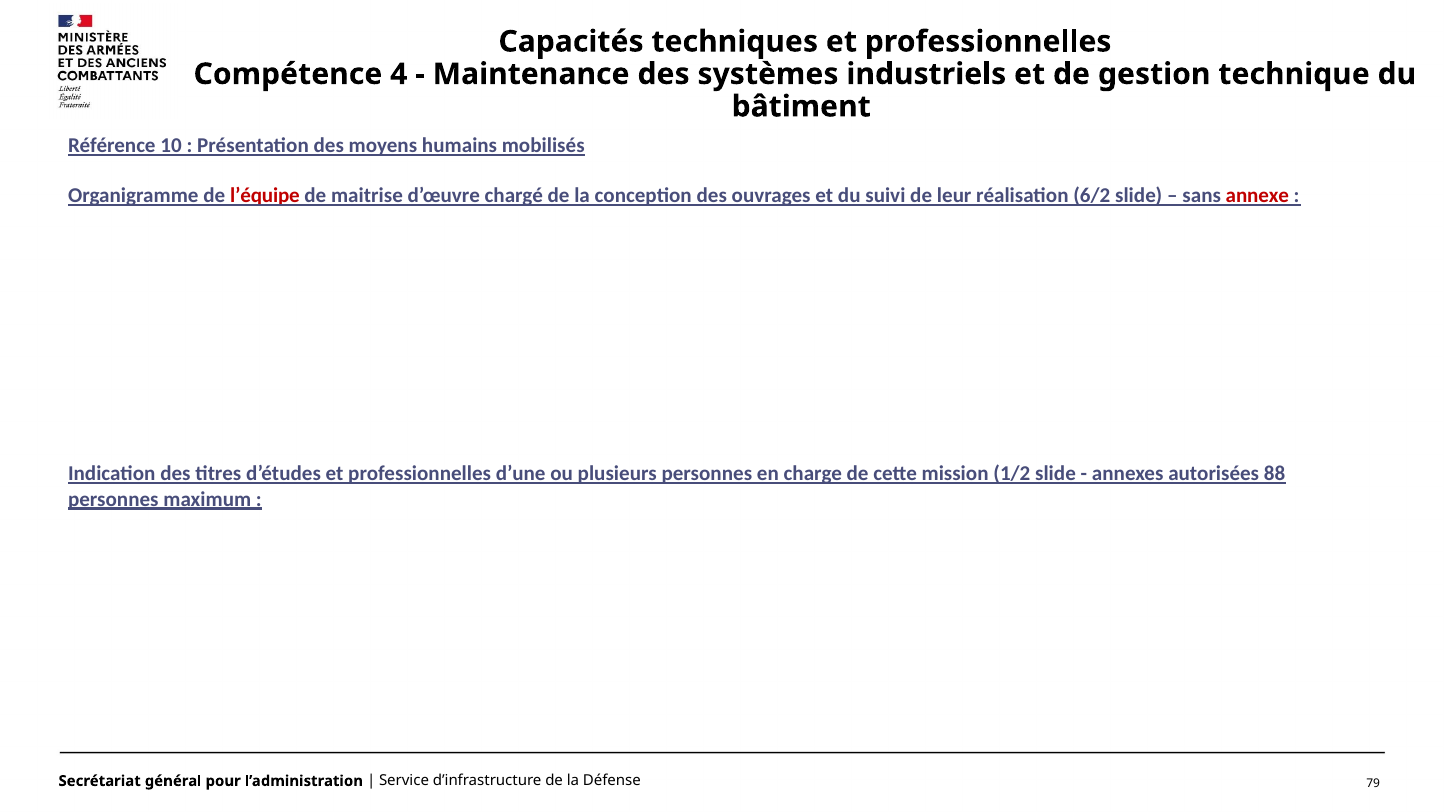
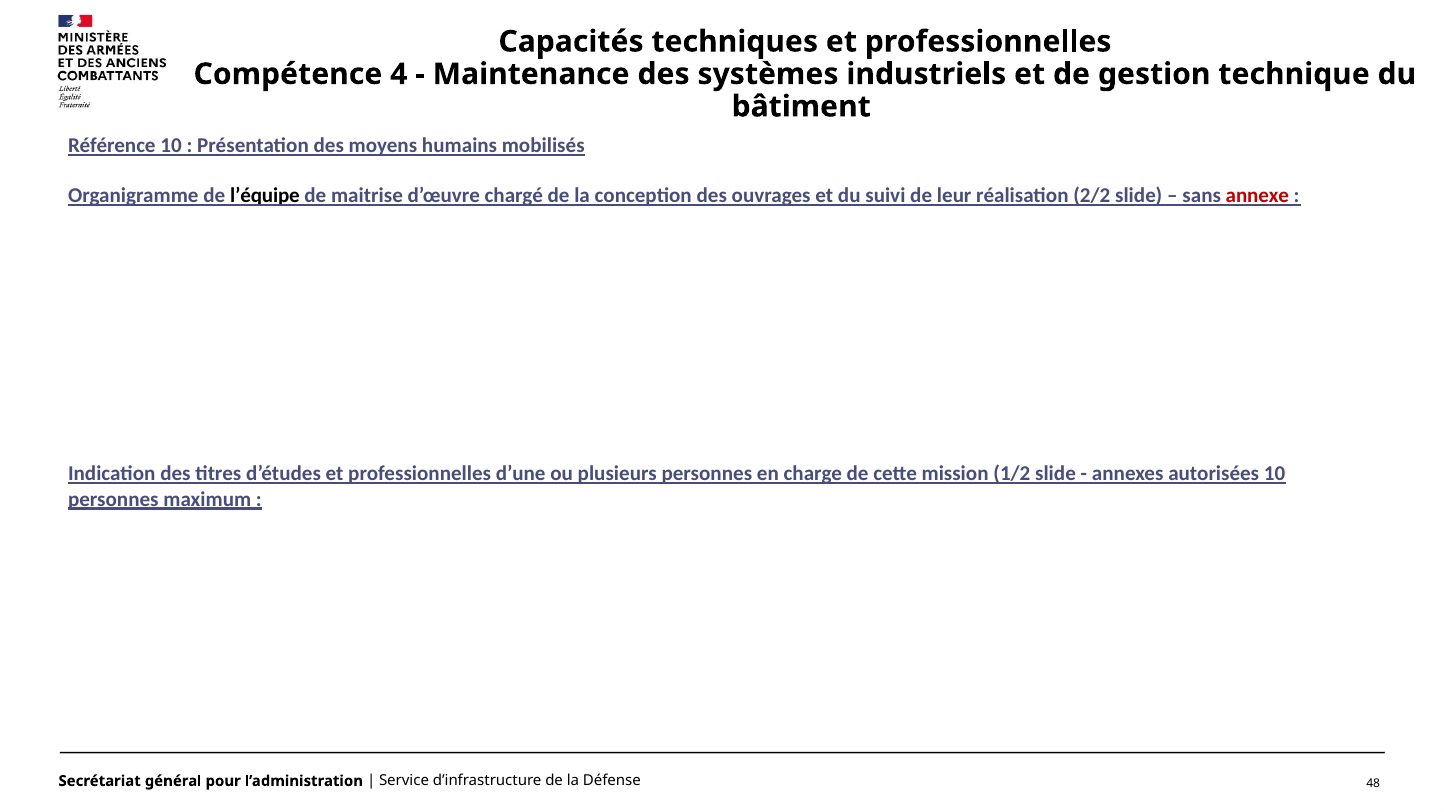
l’équipe colour: red -> black (265, 196)
6/2: 6/2 -> 2/2 (1092, 196)
autorisées 88: 88 -> 10 (1275, 474)
79: 79 -> 48 (1373, 784)
